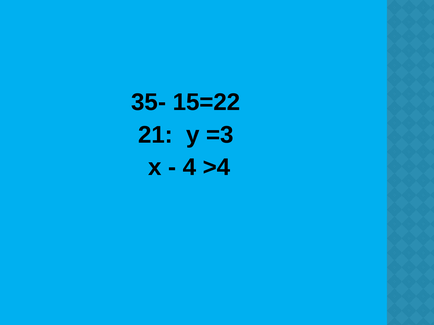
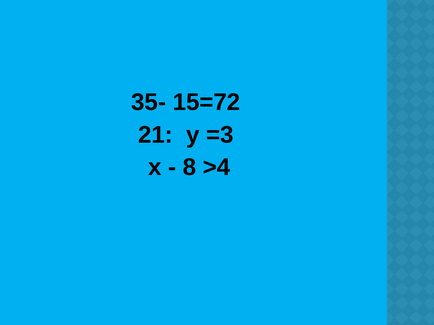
15=22: 15=22 -> 15=72 (207, 102)
4: 4 -> 8 (190, 168)
